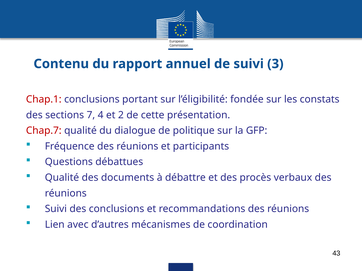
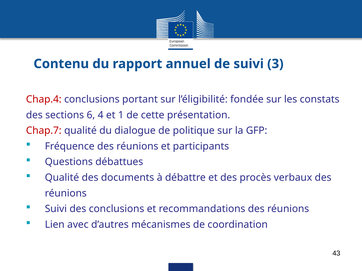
Chap.1: Chap.1 -> Chap.4 (44, 99)
7: 7 -> 6 (91, 115)
2: 2 -> 1 (121, 115)
